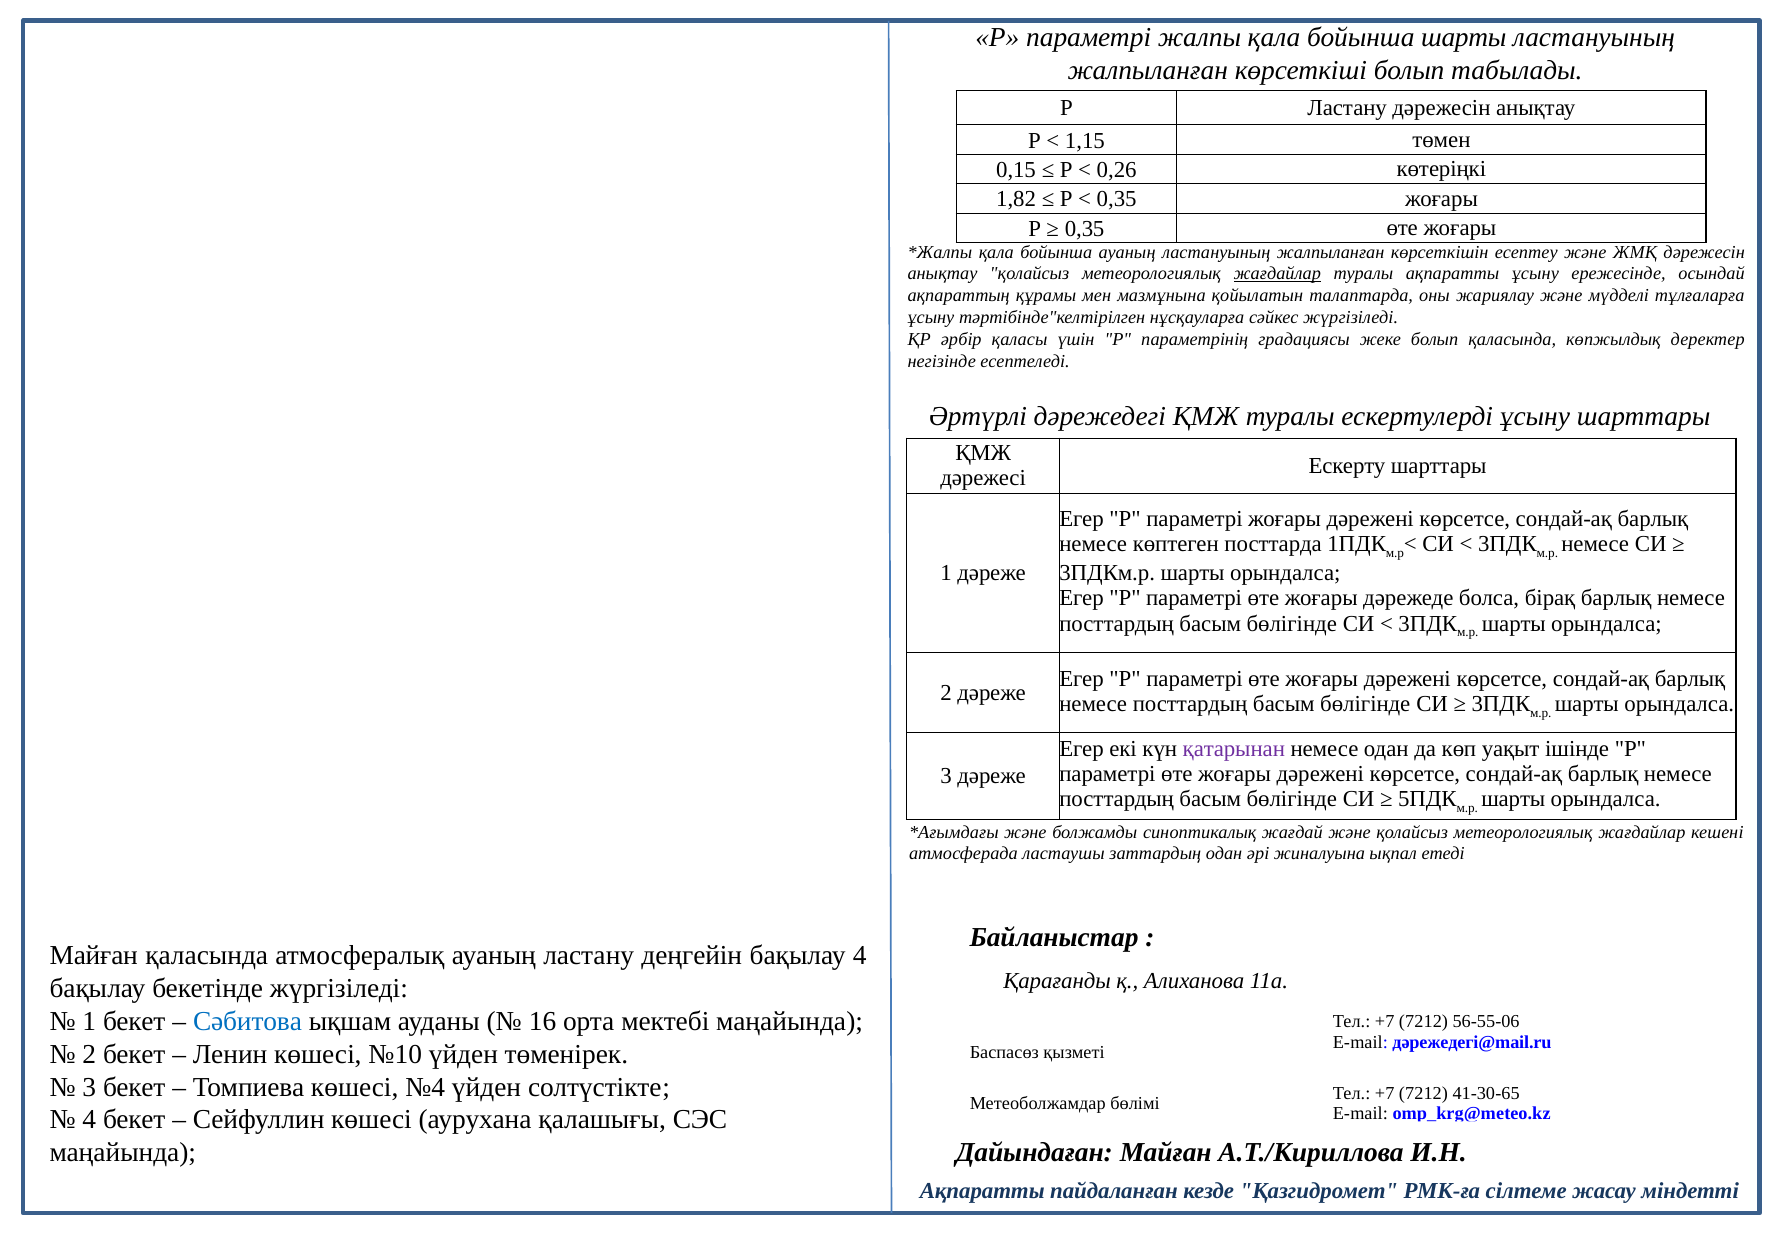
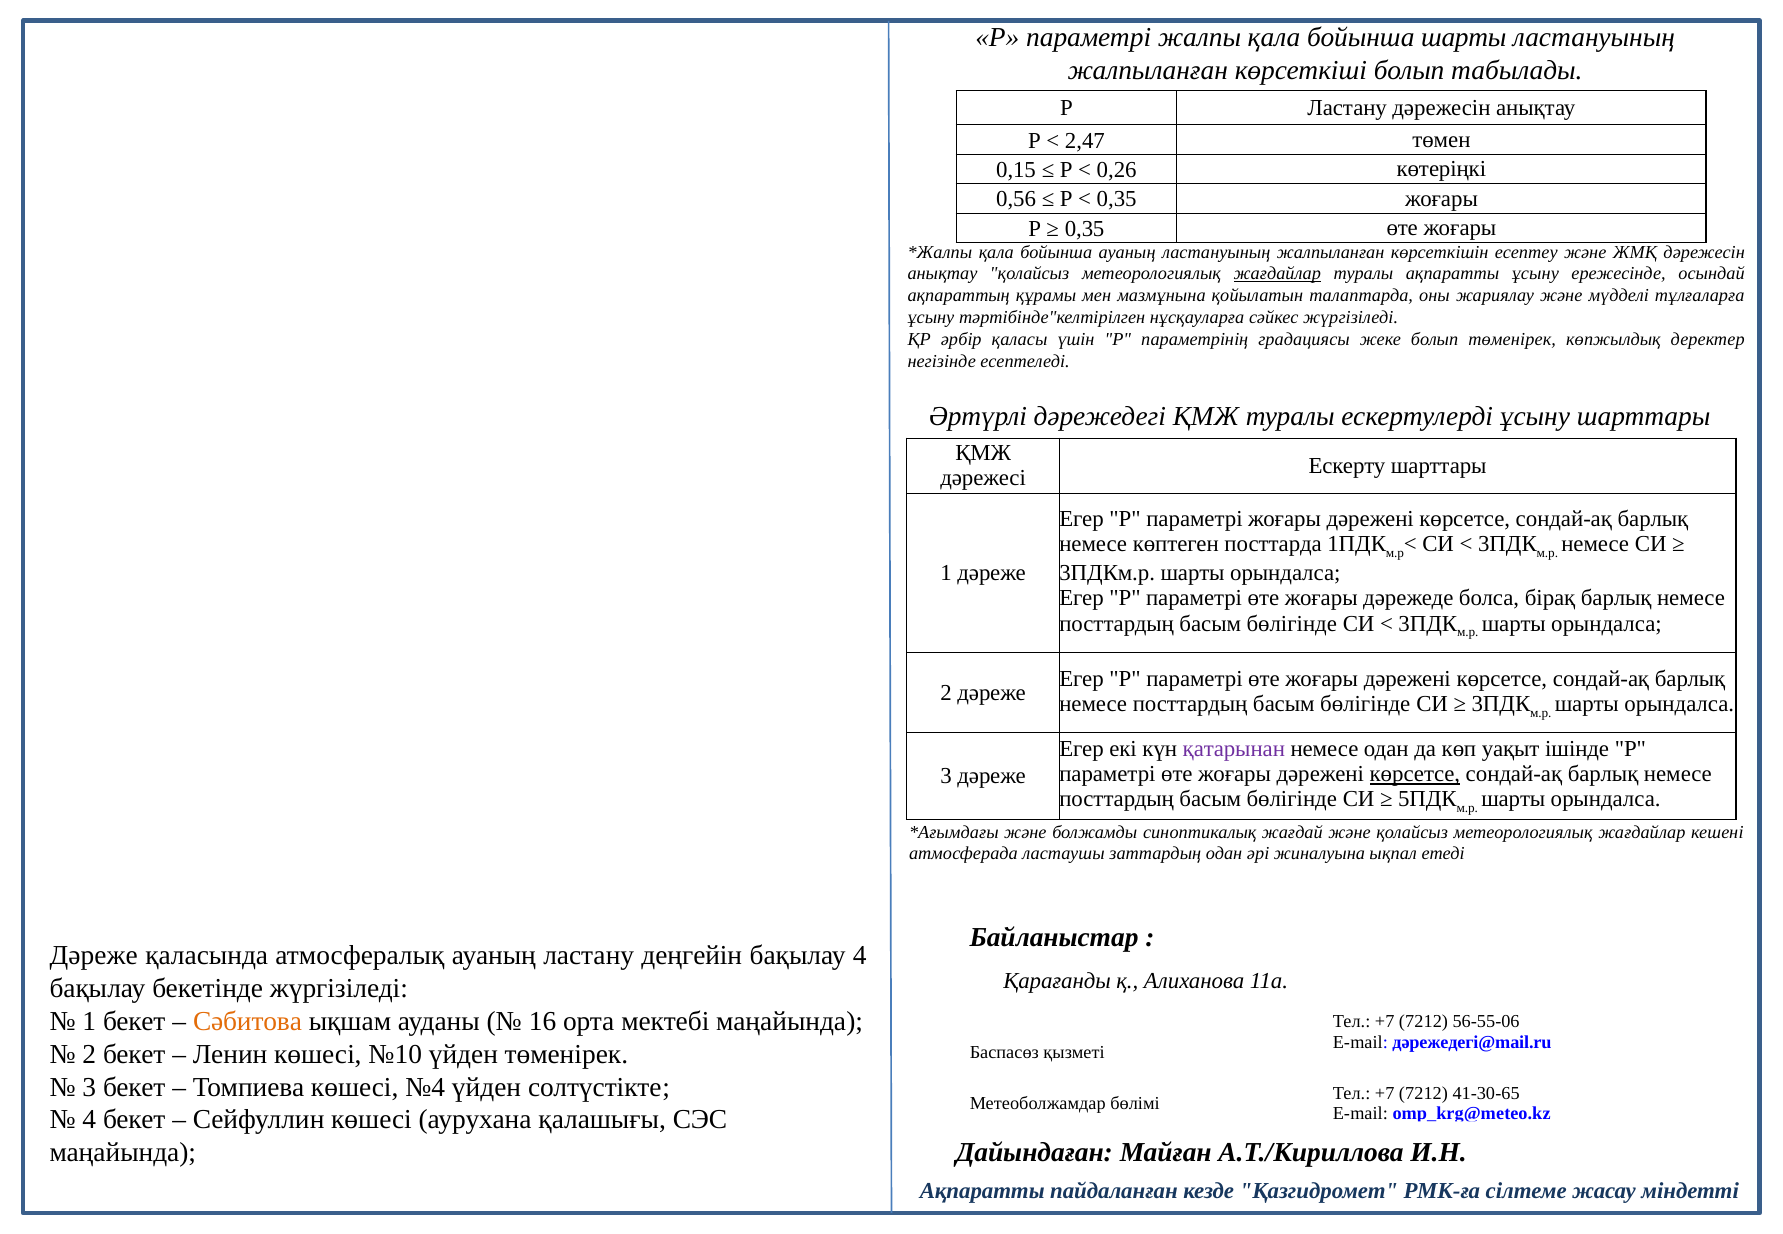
1,15: 1,15 -> 2,47 (1085, 141)
1,82: 1,82 -> 0,56 (1016, 199)
болып қаласында: қаласында -> төменірек (1512, 340)
көрсетсе underline: none -> present (1415, 774)
Майған: Майған -> Дәреже (94, 956)
Сәбитова colour: blue -> orange (247, 1022)
